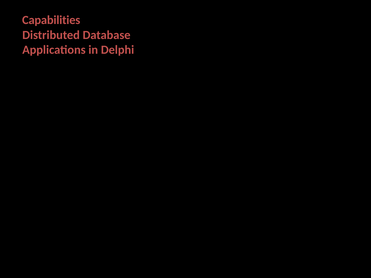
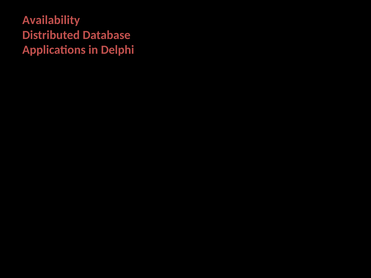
Capabilities: Capabilities -> Availability (51, 20)
